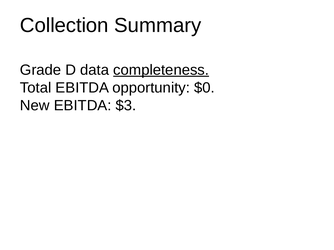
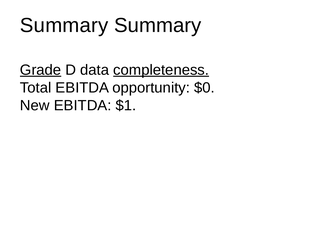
Collection: Collection -> Summary (64, 25)
Grade underline: none -> present (41, 70)
$3: $3 -> $1 (126, 106)
